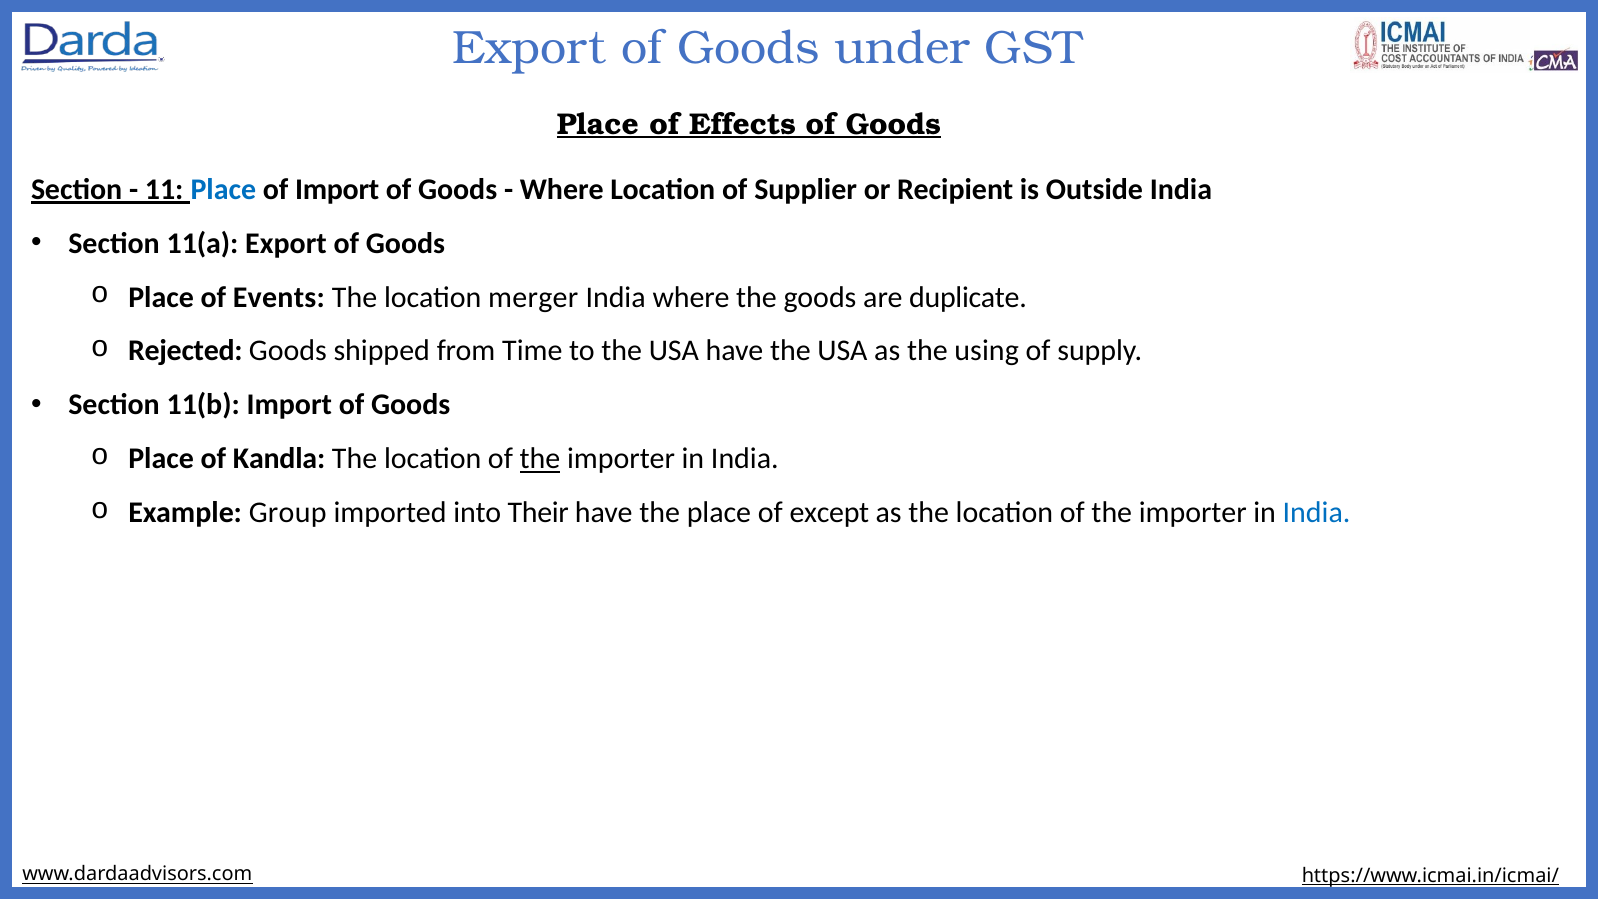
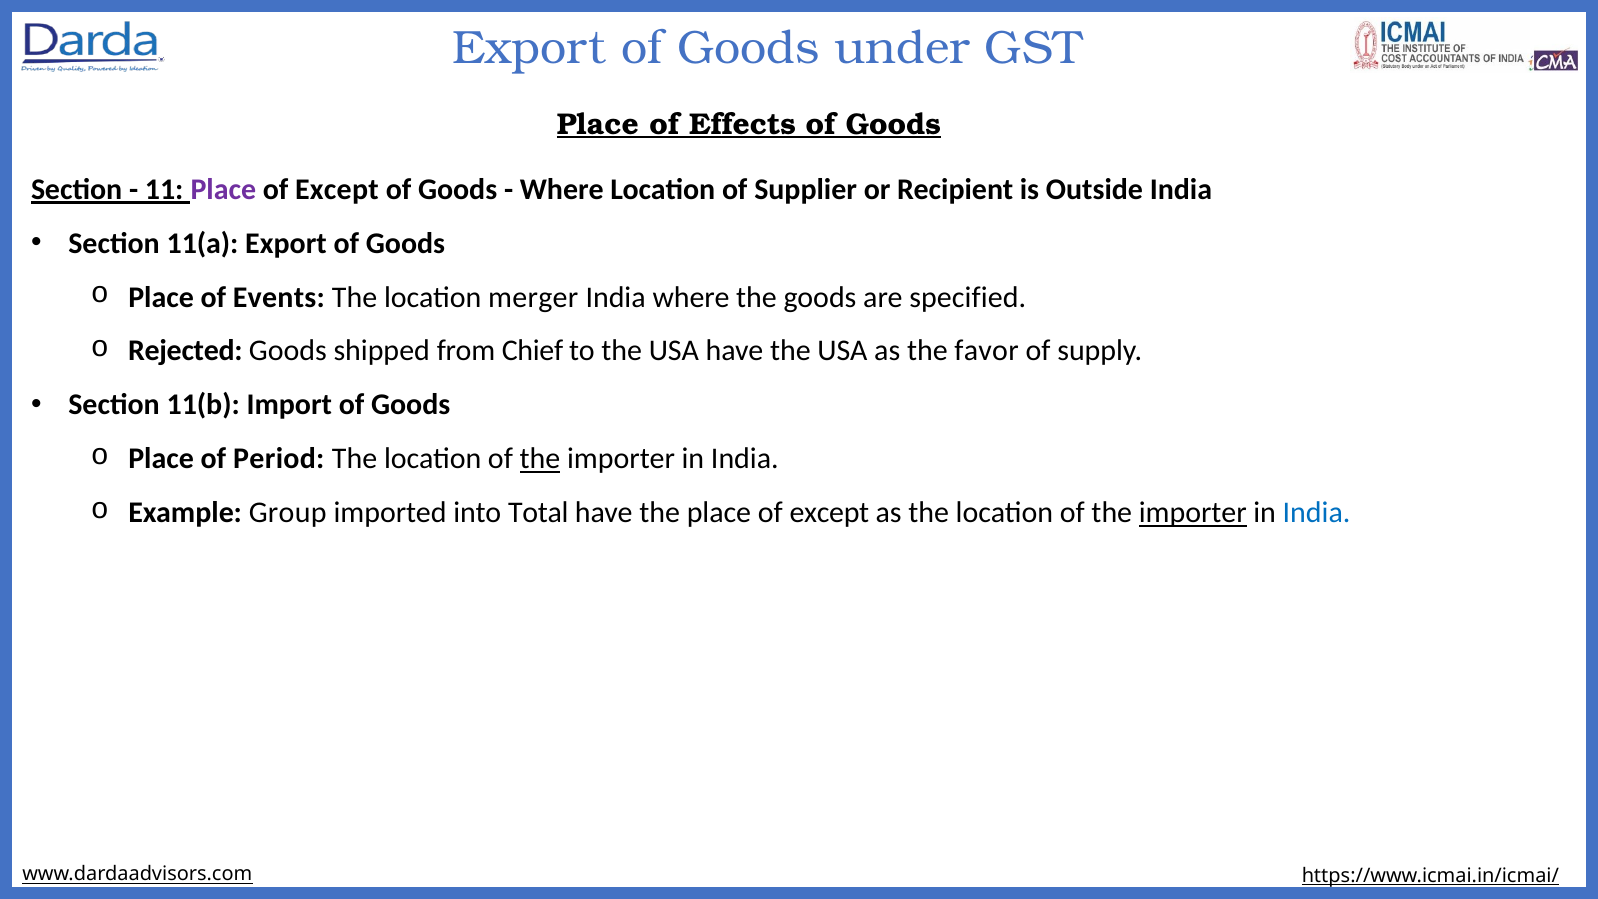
Place colour: blue -> purple (223, 189)
Import: Import -> Except (337, 189)
duplicate: duplicate -> specified (968, 297)
Time: Time -> Chief (532, 351)
using: using -> favor (987, 351)
Kandla: Kandla -> Period (279, 459)
Their: Their -> Total (538, 513)
importer underline: none -> present (1193, 513)
